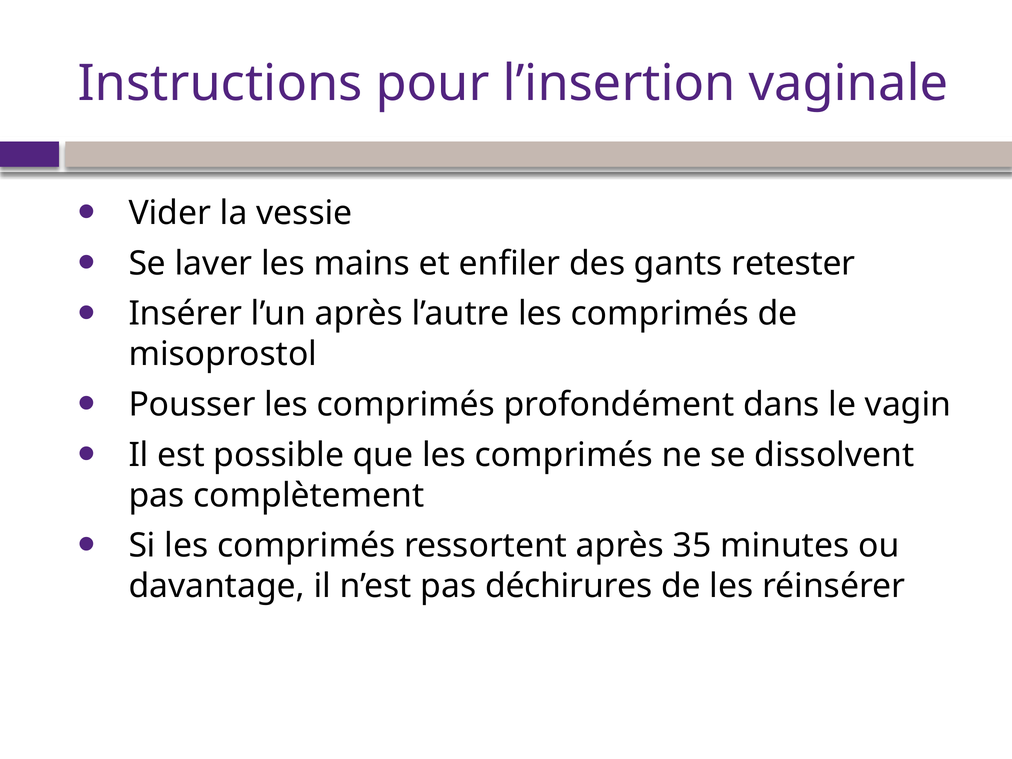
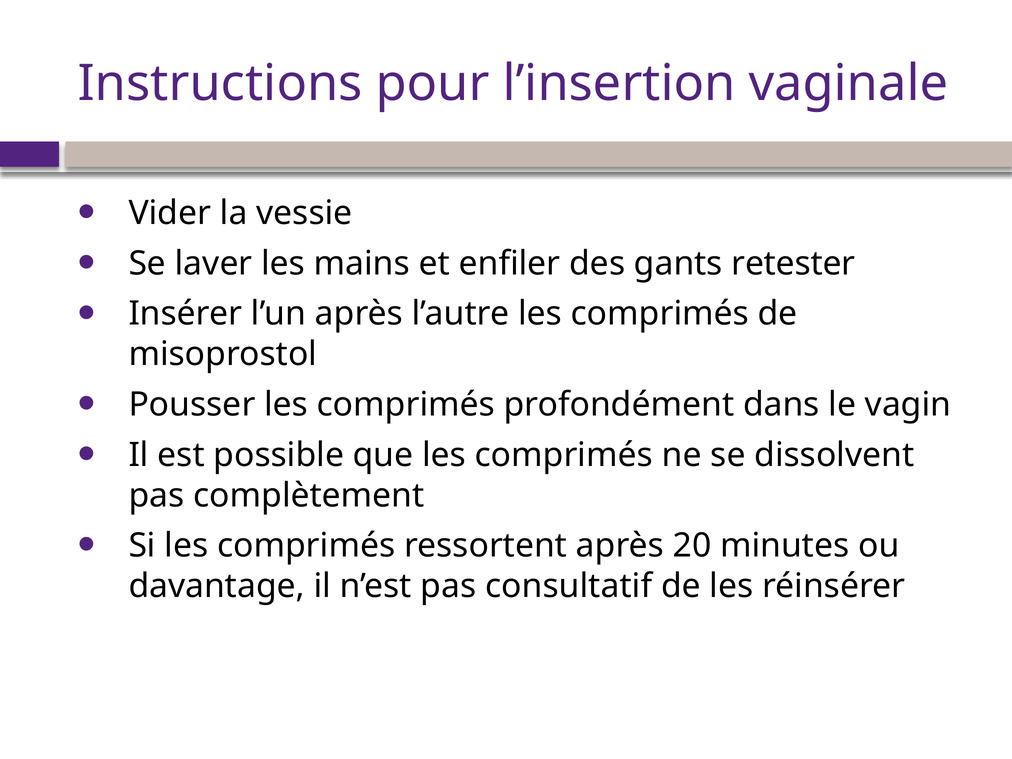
35: 35 -> 20 (692, 546)
déchirures: déchirures -> consultatif (569, 586)
